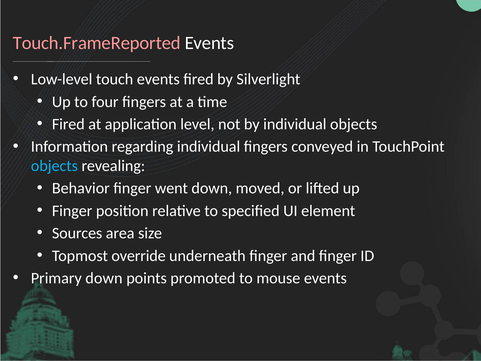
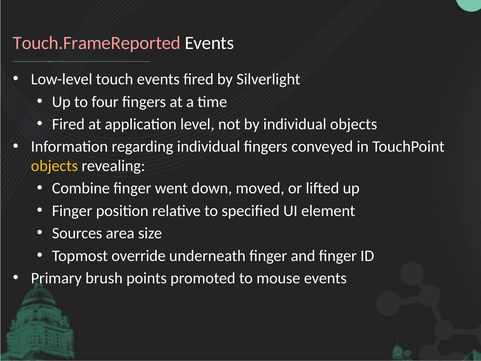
objects colour: light blue -> yellow (54, 166)
Behavior: Behavior -> Combine (81, 188)
Primary down: down -> brush (104, 278)
